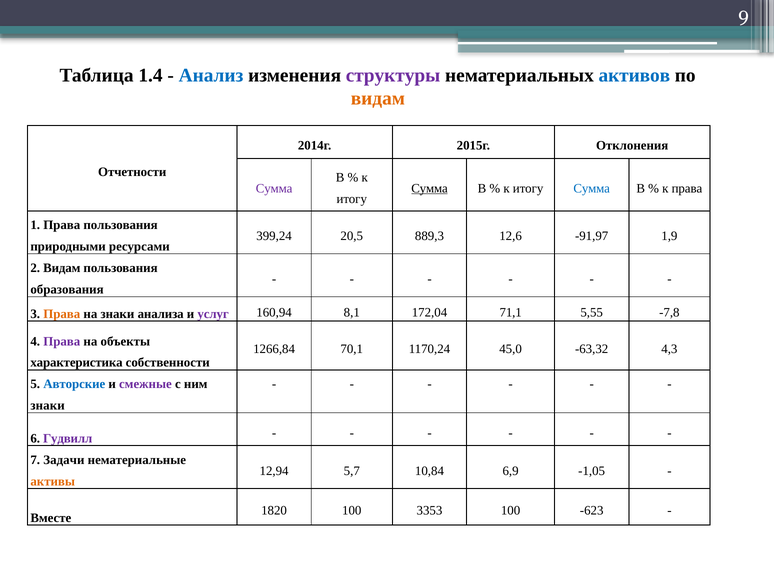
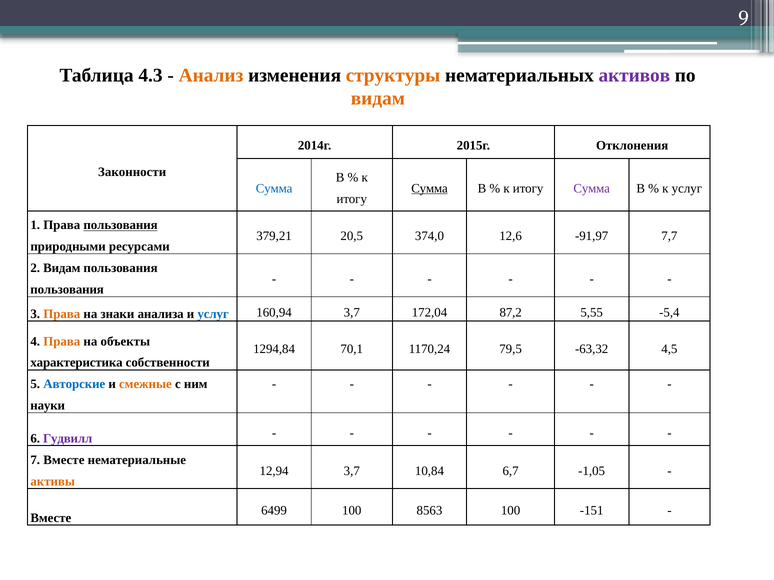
1.4: 1.4 -> 4.3 (151, 75)
Анализ colour: blue -> orange (211, 75)
структуры colour: purple -> orange (393, 75)
активов colour: blue -> purple (634, 75)
Отчетности: Отчетности -> Законности (132, 172)
Сумма colour: purple -> blue (274, 188)
Сумма colour: blue -> purple (592, 188)
к права: права -> услуг (687, 188)
пользования underline: none -> present (121, 225)
399,24: 399,24 -> 379,21 (274, 236)
889,3: 889,3 -> 374,0 (429, 236)
1,9: 1,9 -> 7,7 (669, 236)
образования: образования -> пользования (67, 290)
услуг colour: purple -> blue (213, 314)
160,94 8,1: 8,1 -> 3,7 (352, 313)
71,1: 71,1 -> 87,2 (511, 313)
-7,8: -7,8 -> -5,4 (669, 313)
Права colour: purple -> orange (62, 342)
1266,84: 1266,84 -> 1294,84 (274, 349)
45,0: 45,0 -> 79,5 (511, 349)
4,3: 4,3 -> 4,5 (669, 349)
смежные colour: purple -> orange (145, 385)
знаки: знаки -> науки (48, 406)
7 Задачи: Задачи -> Вместе (64, 461)
12,94 5,7: 5,7 -> 3,7 (352, 471)
6,9: 6,9 -> 6,7 (511, 471)
1820: 1820 -> 6499 (274, 511)
3353: 3353 -> 8563 (429, 511)
-623: -623 -> -151 (592, 511)
